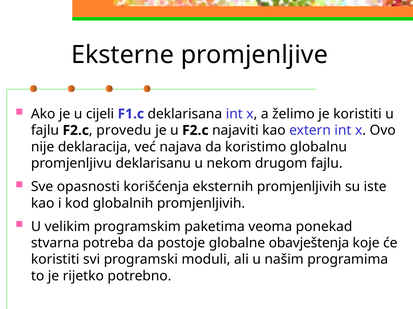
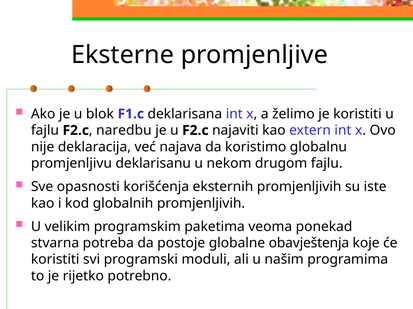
cijeli: cijeli -> blok (100, 114)
provedu: provedu -> naredbu (124, 131)
